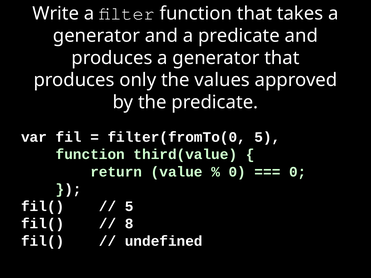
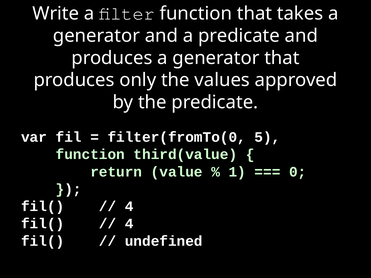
0: 0 -> 1 (237, 172)
5: 5 -> 4 (129, 207)
8: 8 -> 4 (129, 224)
